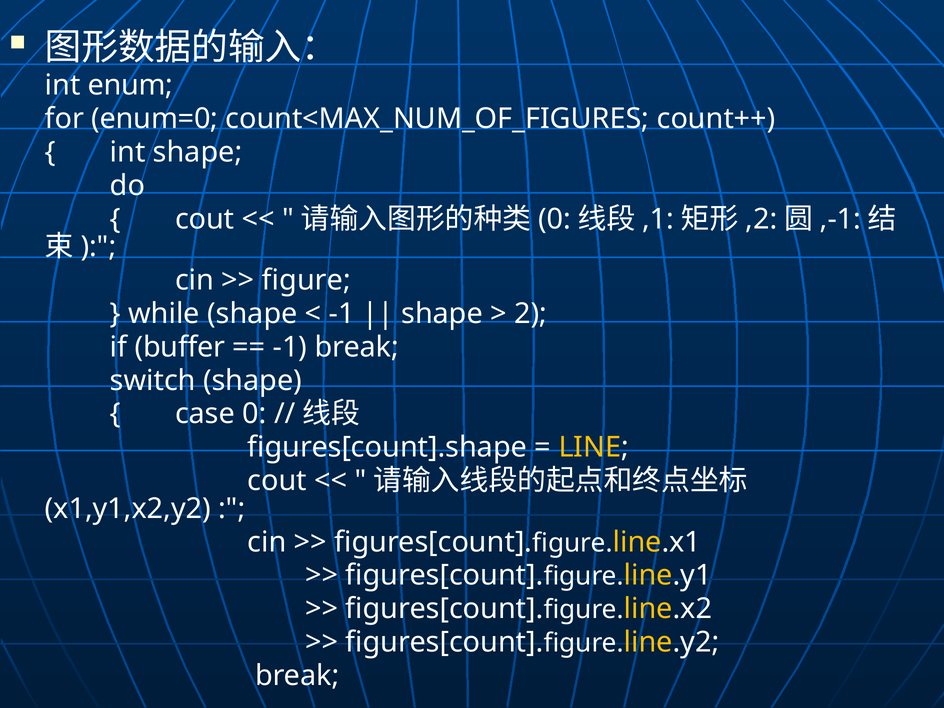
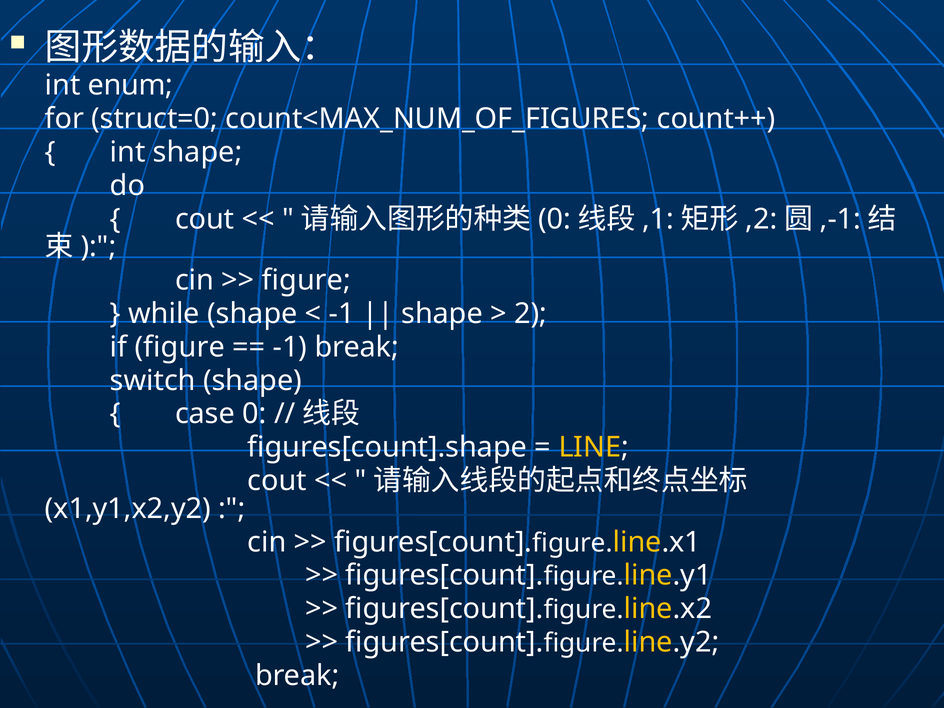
enum=0: enum=0 -> struct=0 (155, 119)
if buffer: buffer -> figure (180, 347)
